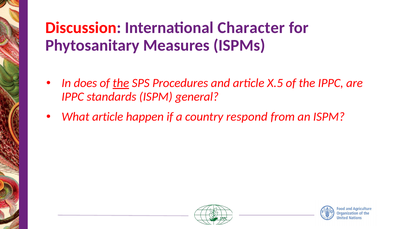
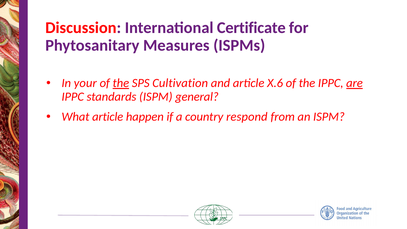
Character: Character -> Certificate (251, 28)
does: does -> your (85, 83)
Procedures: Procedures -> Cultivation (180, 83)
X.5: X.5 -> X.6 (275, 83)
are underline: none -> present (355, 83)
